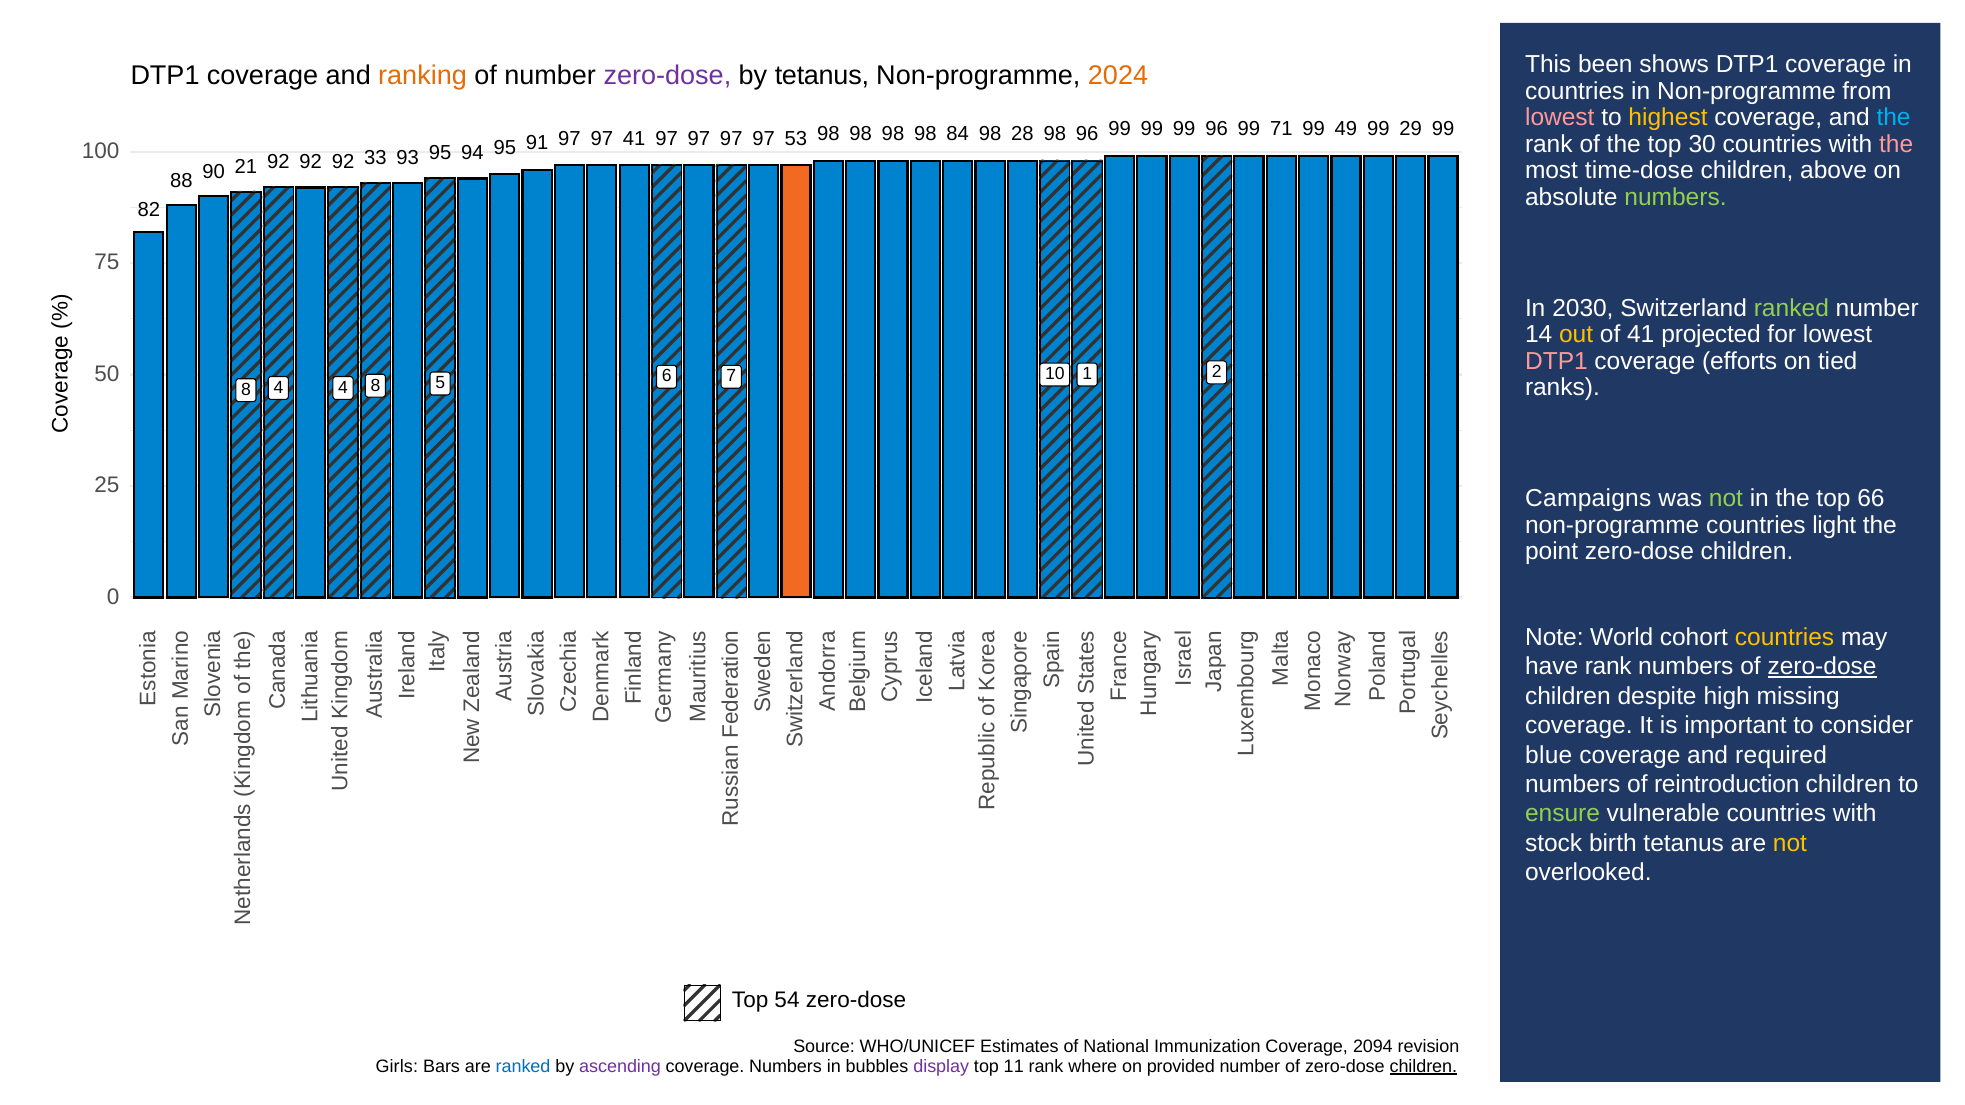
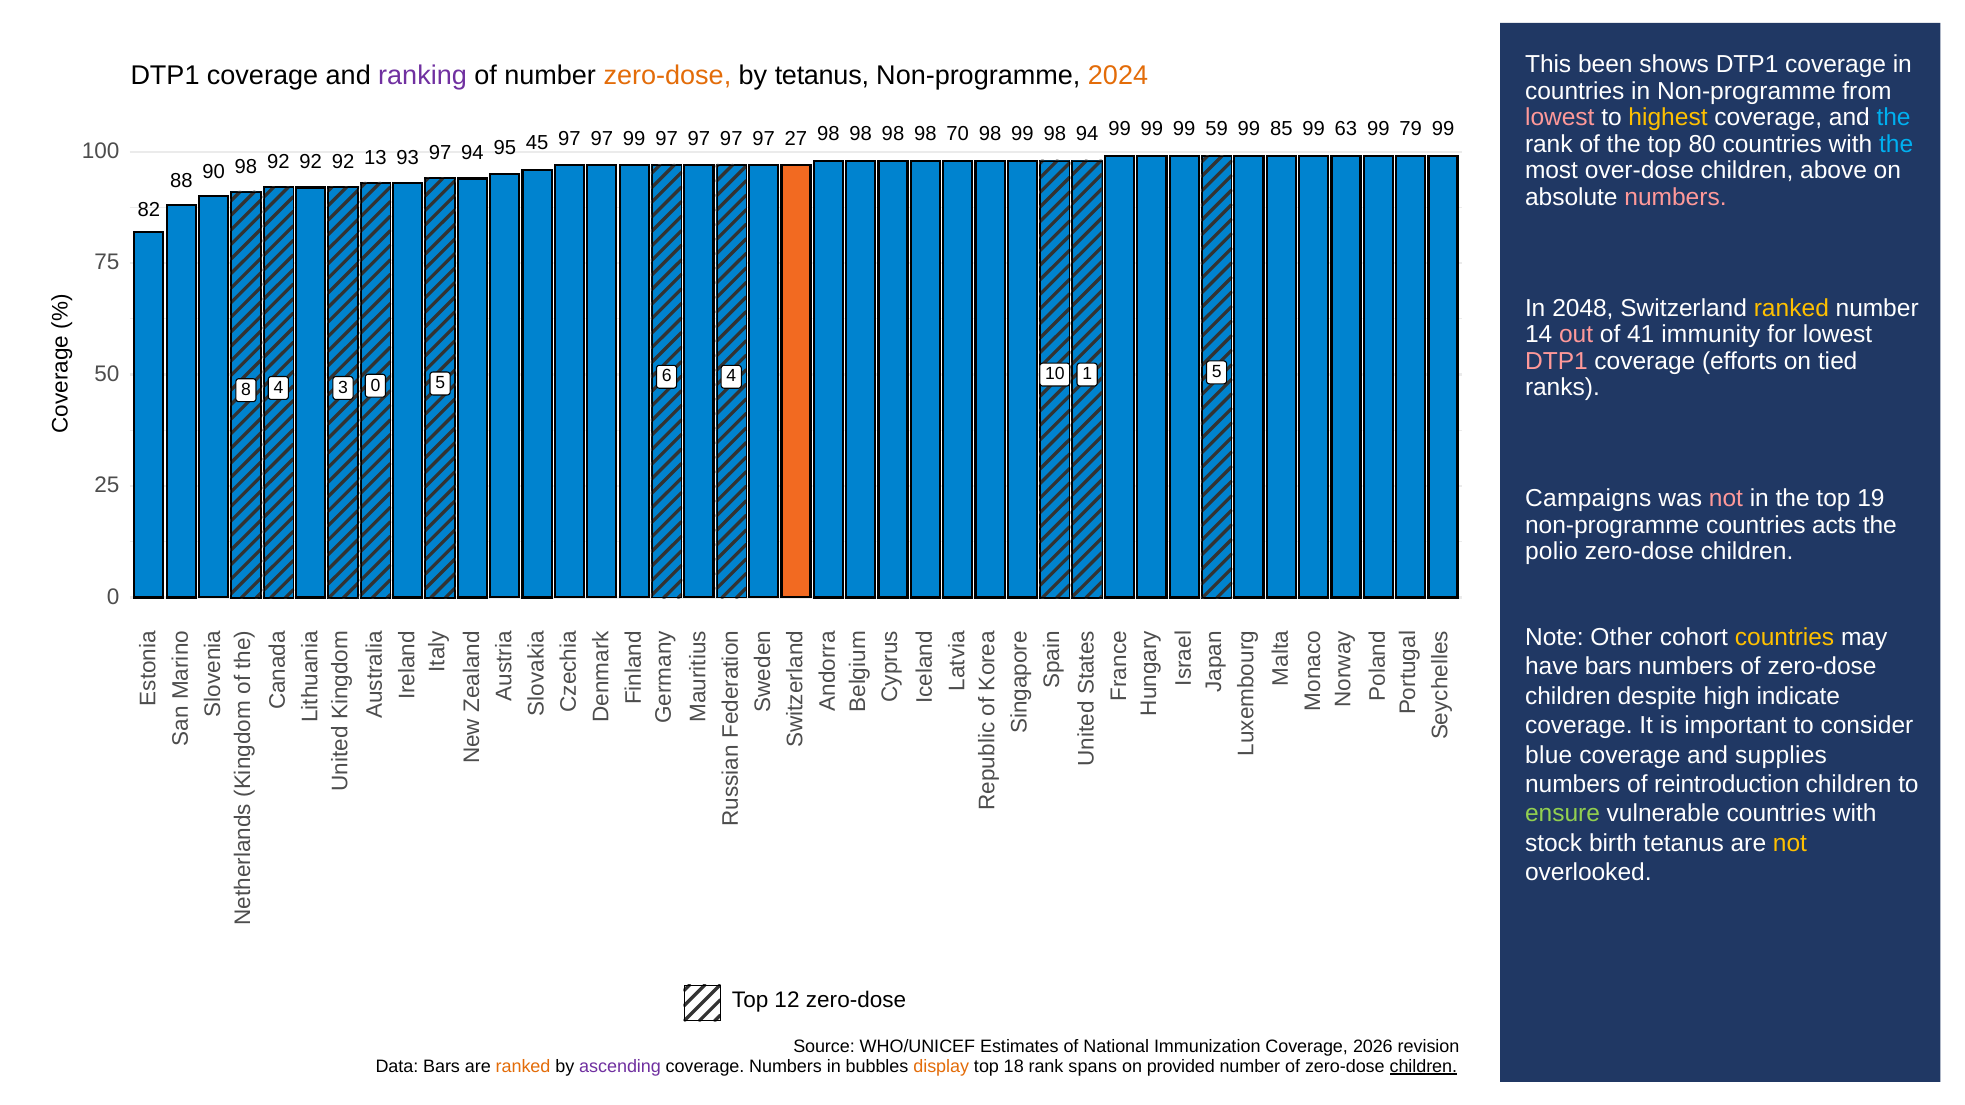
ranking colour: orange -> purple (423, 76)
zero-dose colour: purple -> orange (667, 76)
71: 71 -> 85 (1281, 129)
49: 49 -> 63 (1346, 129)
29: 29 -> 79 (1411, 129)
84: 84 -> 70 (958, 134)
98 28: 28 -> 99 (1022, 134)
98 96: 96 -> 59 (1217, 129)
97 41: 41 -> 99 (634, 139)
53: 53 -> 27 (796, 139)
96: 96 -> 94 (1087, 134)
30: 30 -> 80 (1702, 144)
the colour: pink -> light blue (1896, 144)
33: 33 -> 13 (375, 157)
93 95: 95 -> 97 (440, 153)
91: 91 -> 45 (537, 143)
time-dose: time-dose -> over-dose (1639, 171)
90 21: 21 -> 98 (246, 167)
numbers colour: light green -> pink (1675, 197)
2030: 2030 -> 2048 (1583, 308)
ranked colour: light green -> yellow (1791, 308)
out colour: yellow -> pink (1576, 335)
projected: projected -> immunity (1711, 335)
10 2: 2 -> 5 (1217, 372)
4 8: 8 -> 0 (375, 385)
5 7: 7 -> 4 (731, 376)
8 4: 4 -> 3 (343, 387)
not colour: light green -> pink (1726, 499)
66: 66 -> 19 (1871, 499)
light: light -> acts (1834, 525)
point: point -> polio (1551, 552)
World: World -> Other (1622, 637)
have rank: rank -> bars (1608, 667)
zero-dose underline: present -> none (1822, 667)
missing: missing -> indicate (1798, 696)
required: required -> supplies (1781, 755)
54: 54 -> 12 (787, 1000)
2094: 2094 -> 2026 (1373, 1047)
Girls: Girls -> Data (397, 1067)
ranked colour: blue -> orange (523, 1067)
display colour: purple -> orange (941, 1067)
11: 11 -> 18 (1014, 1067)
where: where -> spans (1093, 1067)
